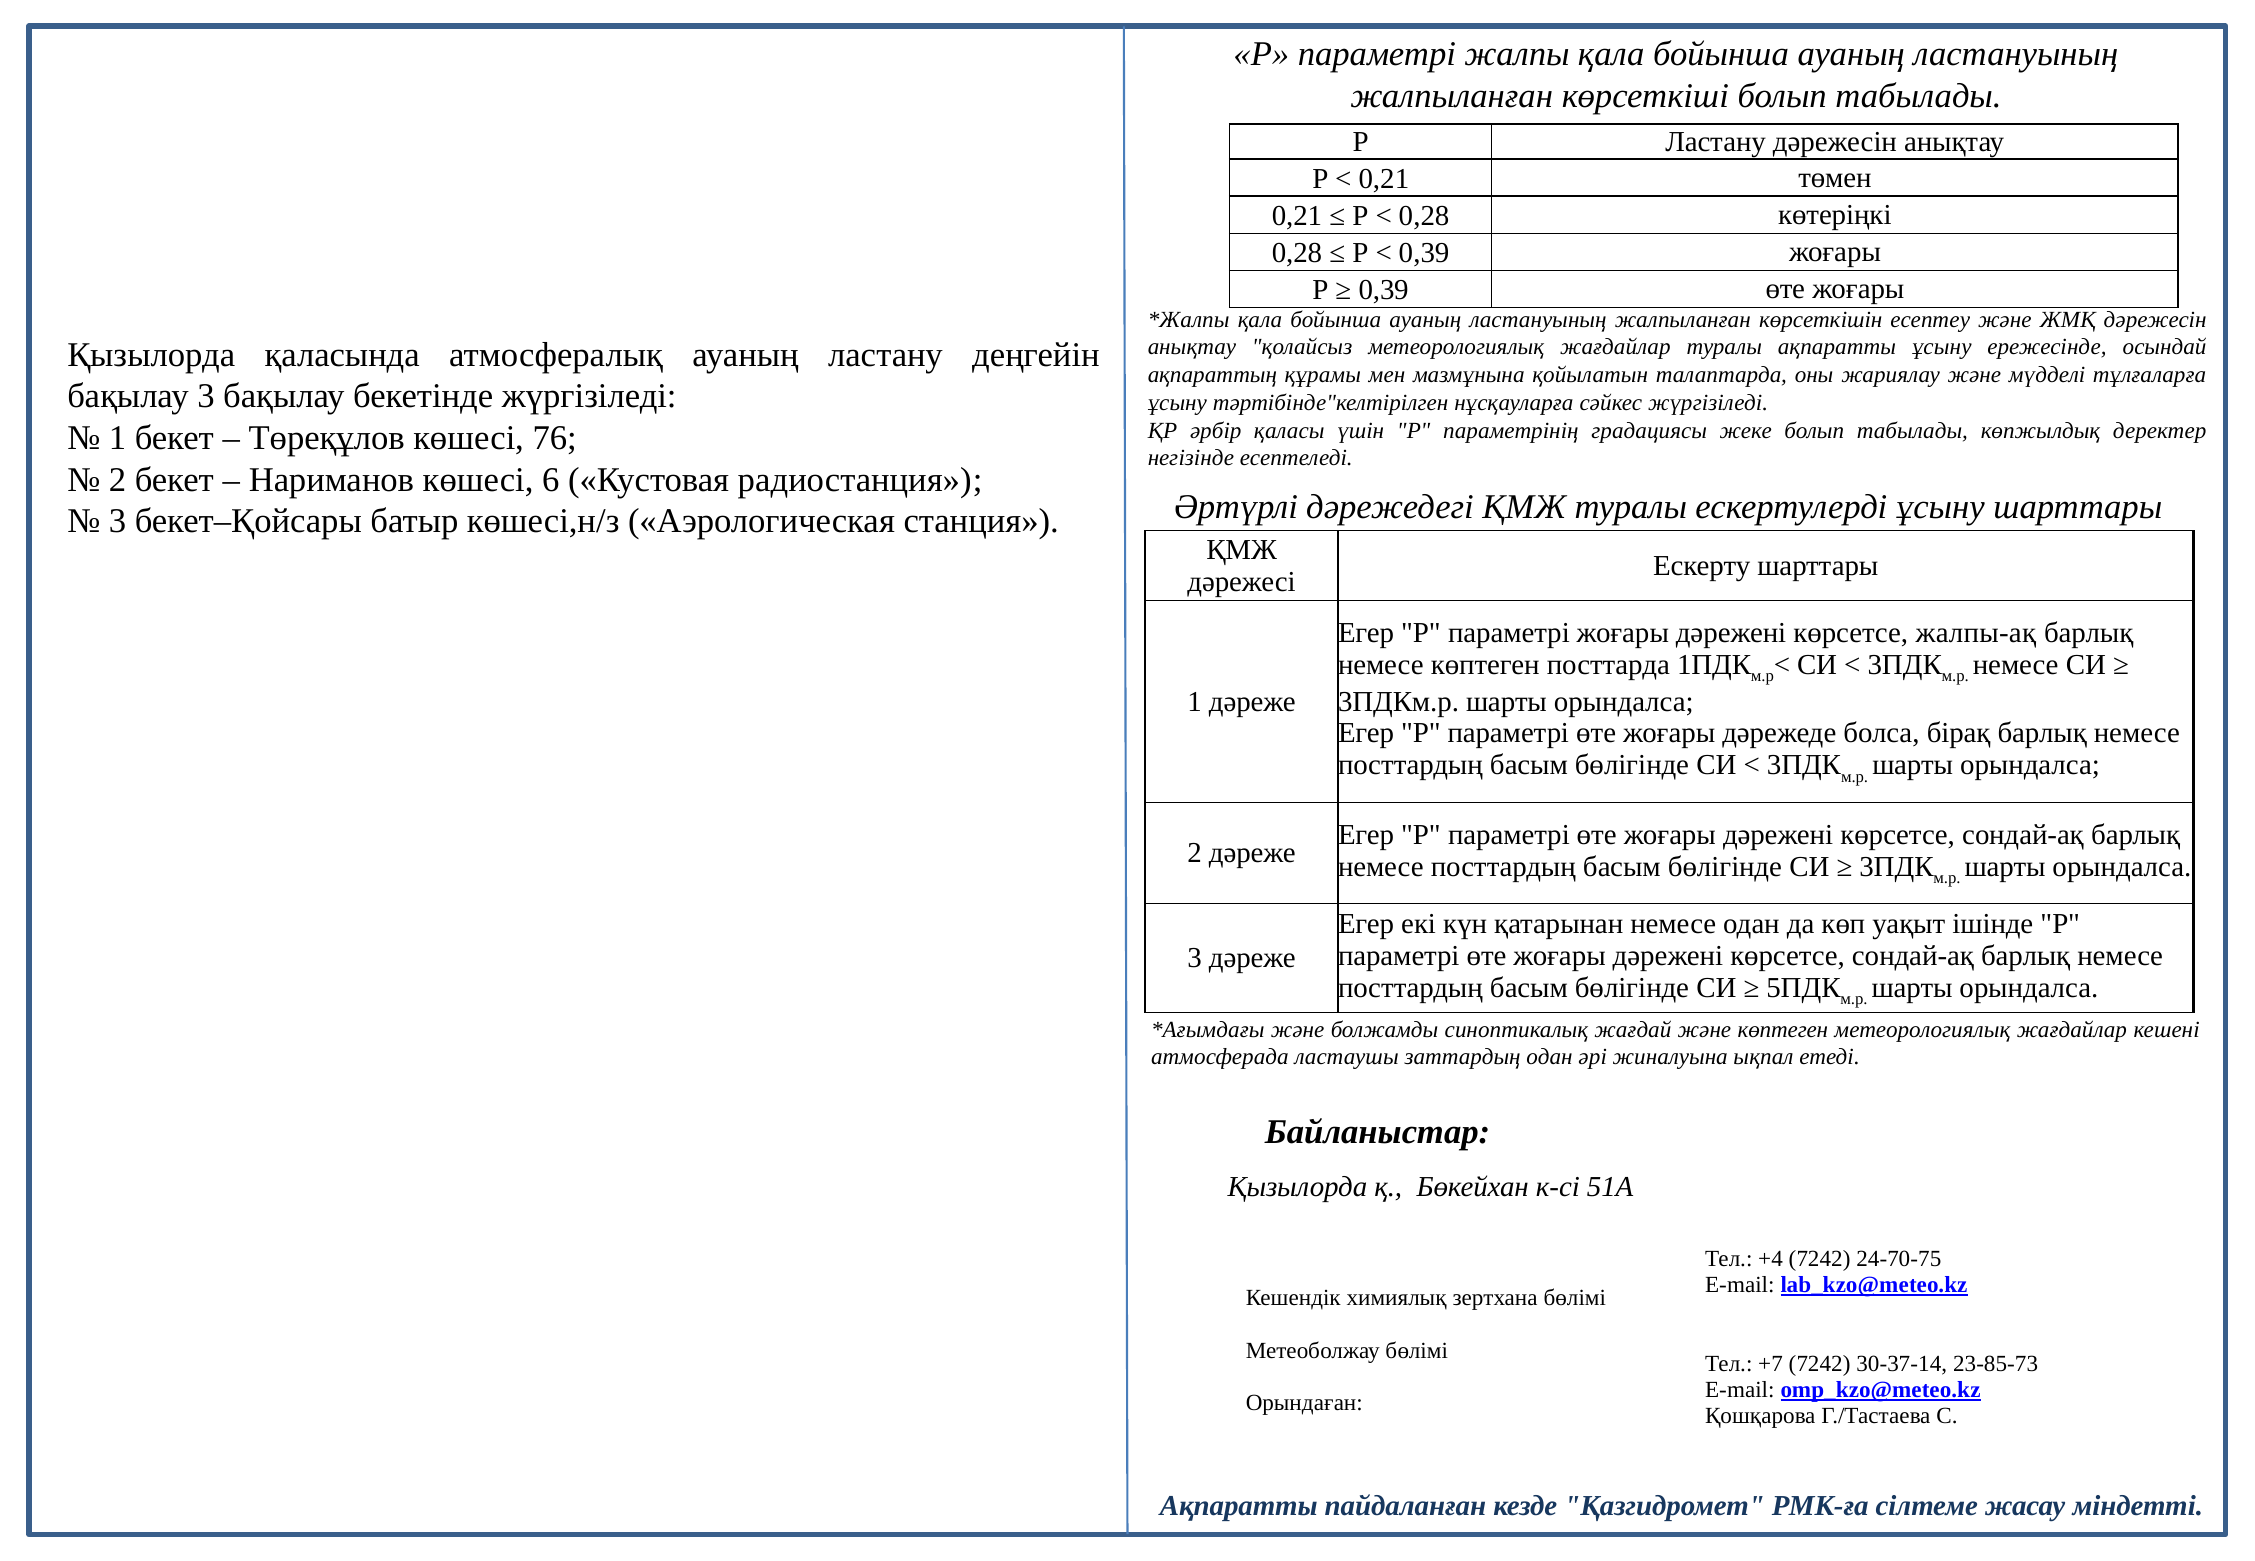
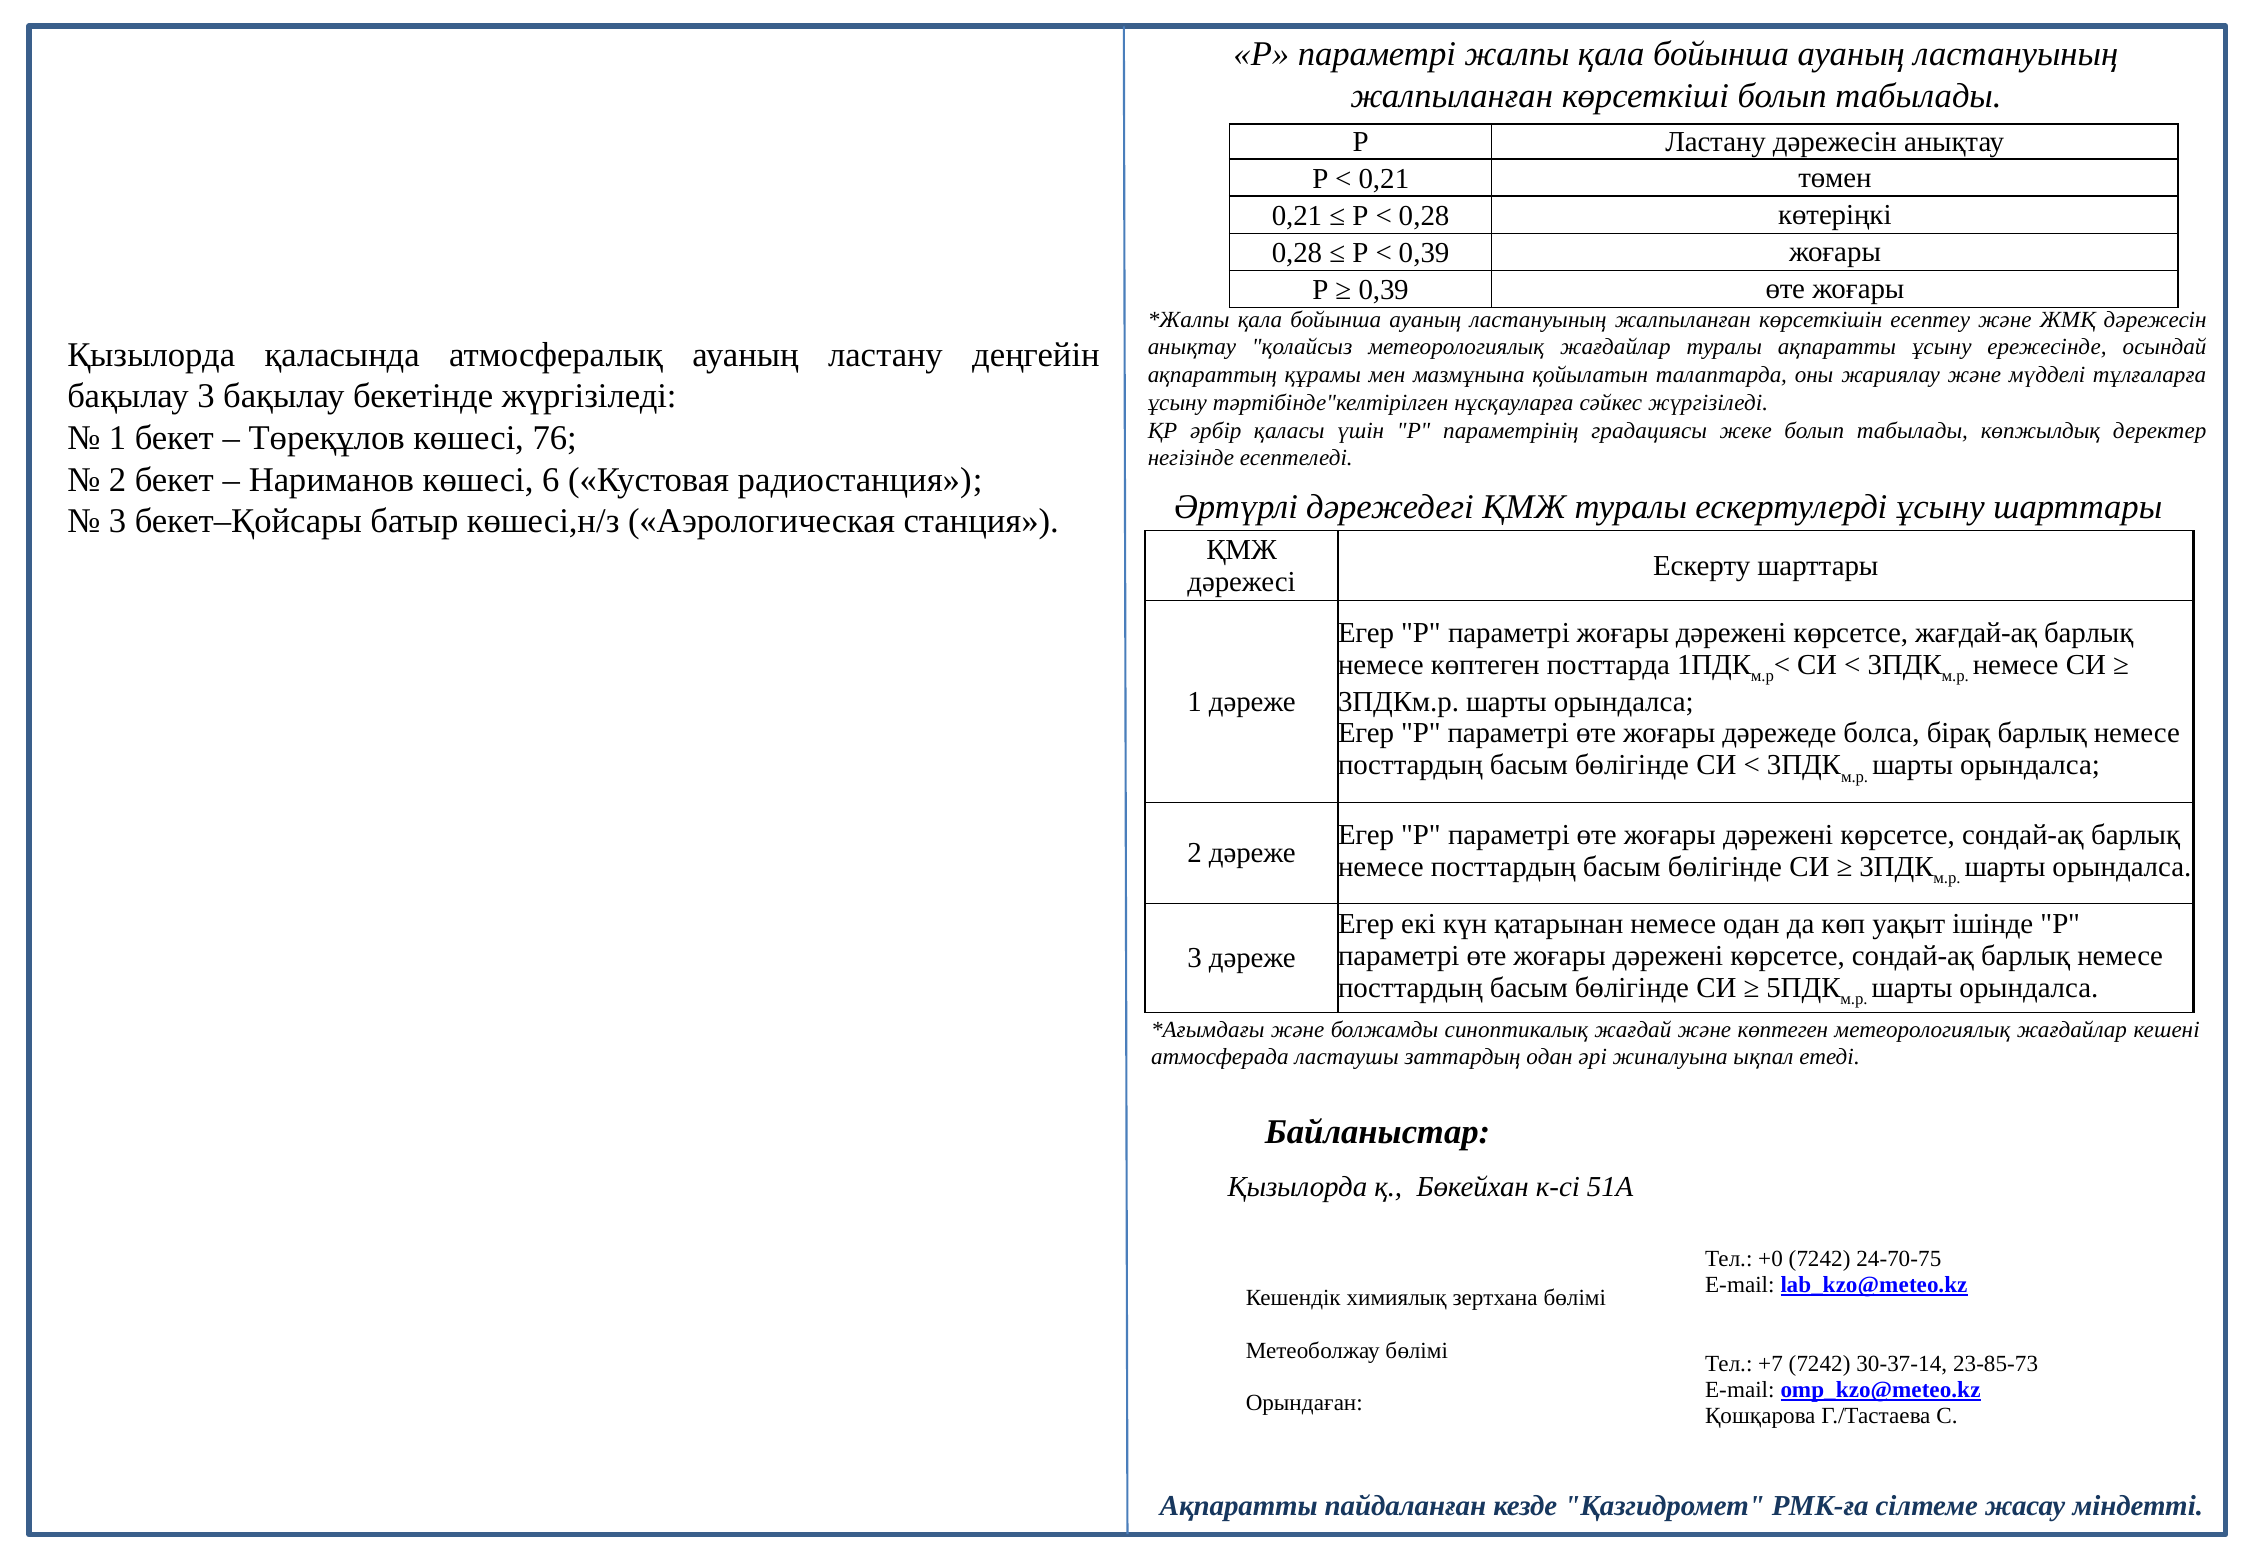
жалпы-ақ: жалпы-ақ -> жағдай-ақ (1976, 633)
+4: +4 -> +0 (1770, 1259)
